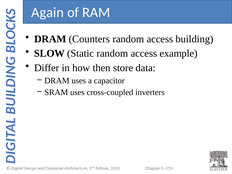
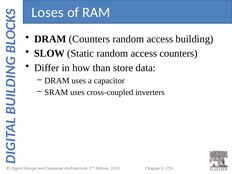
Again: Again -> Loses (48, 12)
access example: example -> counters (179, 53)
then: then -> than (102, 68)
